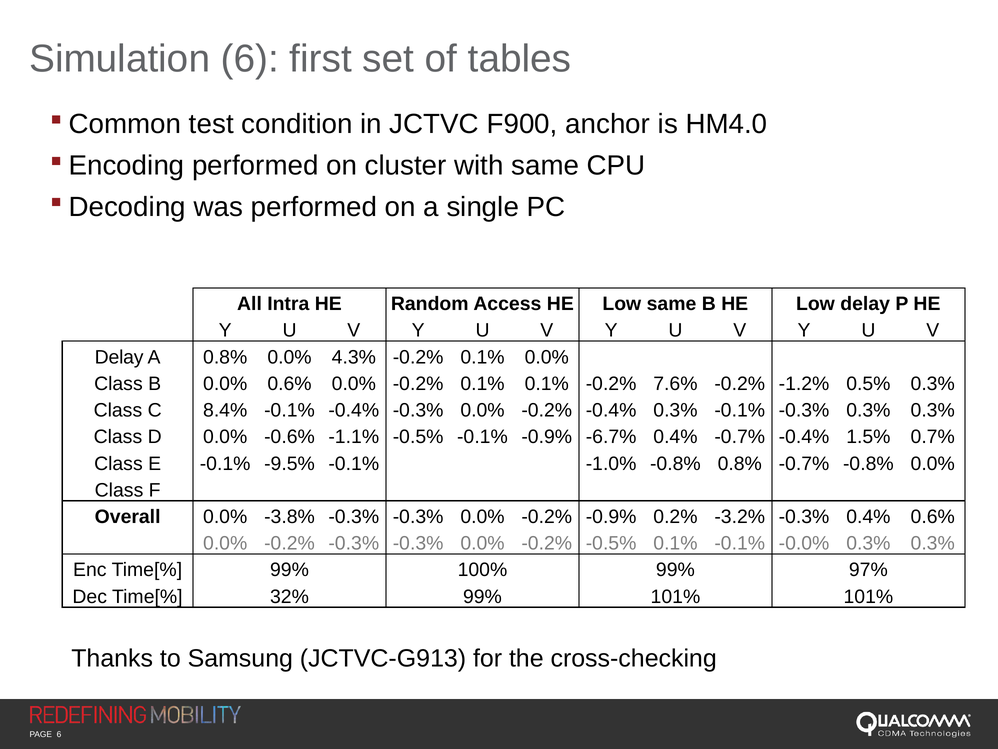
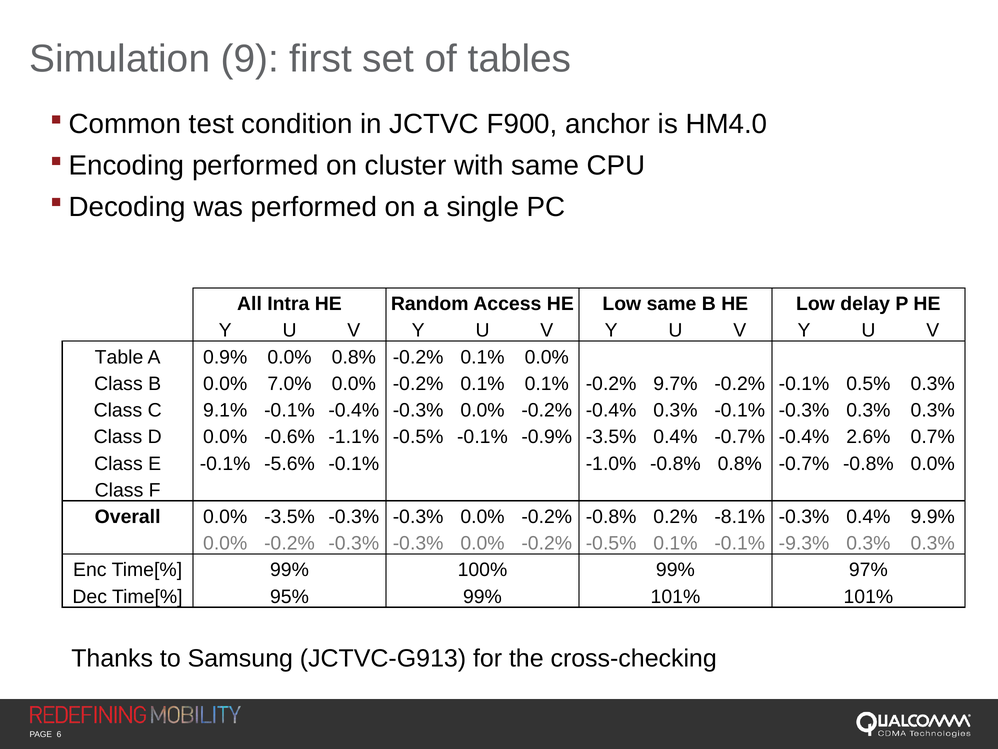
Simulation 6: 6 -> 9 (250, 59)
Delay: Delay -> Table (119, 357)
A 0.8%: 0.8% -> 0.9% (225, 357)
0.0% 4.3%: 4.3% -> 0.8% (354, 357)
0.0% 0.6%: 0.6% -> 7.0% (290, 383)
7.6%: 7.6% -> 9.7% (675, 383)
-0.2% -1.2%: -1.2% -> -0.1% (804, 383)
8.4%: 8.4% -> 9.1% (225, 410)
-0.9% -6.7%: -6.7% -> -3.5% (611, 437)
1.5%: 1.5% -> 2.6% (868, 437)
-9.5%: -9.5% -> -5.6% (289, 463)
0.0% -3.8%: -3.8% -> -3.5% (289, 516)
-0.2% -0.9%: -0.9% -> -0.8% (611, 516)
-3.2%: -3.2% -> -8.1% (740, 516)
0.4% 0.6%: 0.6% -> 9.9% (933, 516)
-0.0%: -0.0% -> -9.3% (804, 543)
32%: 32% -> 95% (289, 596)
